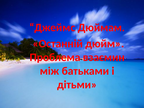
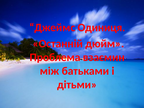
Дюймам: Дюймам -> Одиниця (101, 27)
